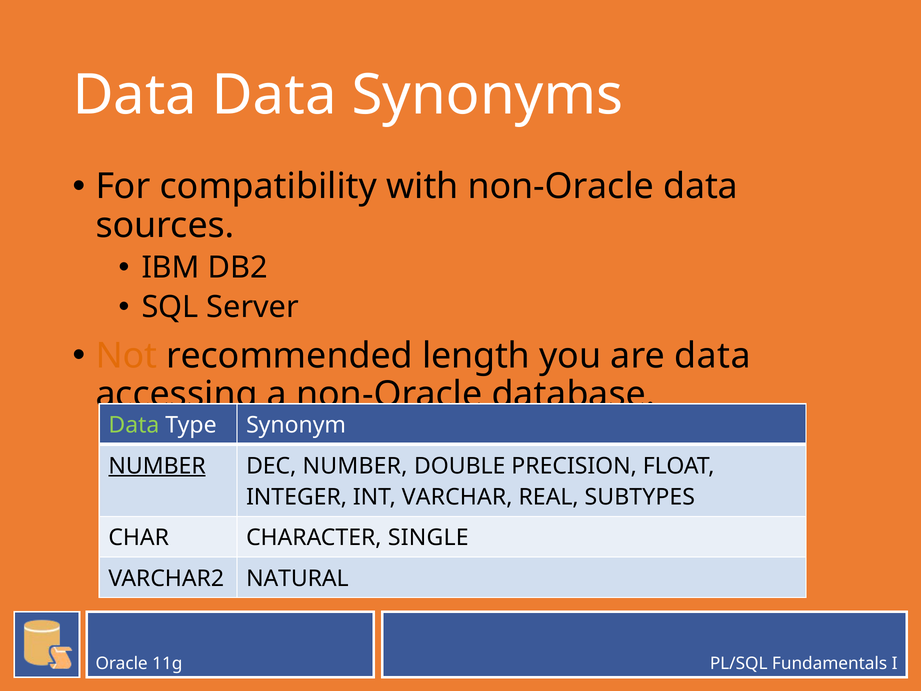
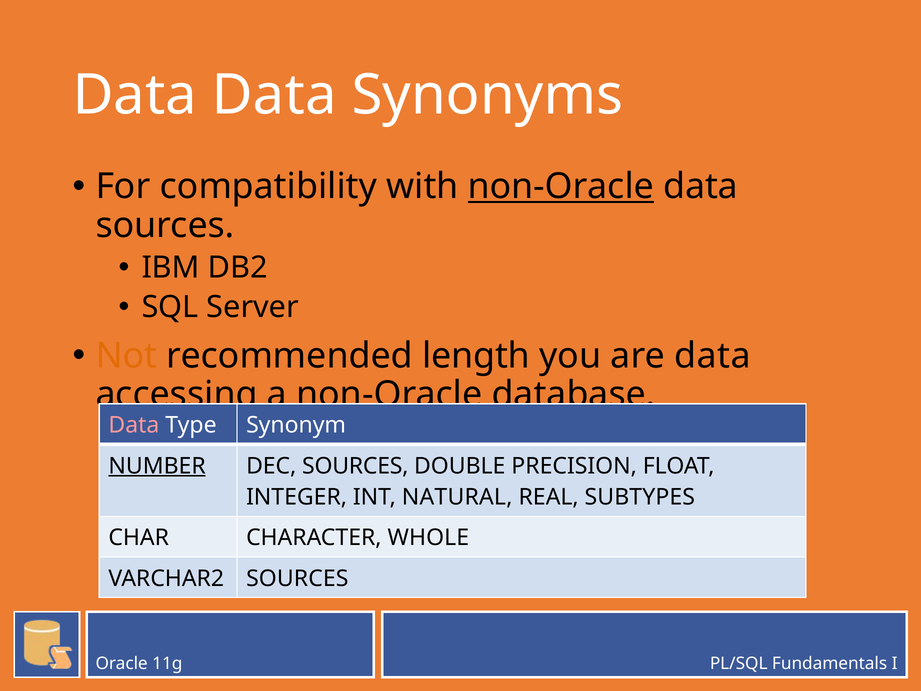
non-Oracle underline: none -> present (561, 187)
Data colour: light green -> pink (134, 425)
DEC NUMBER: NUMBER -> SOURCES (355, 466)
VARCHAR: VARCHAR -> NATURAL (457, 497)
SINGLE: SINGLE -> WHOLE (428, 538)
VARCHAR2 NATURAL: NATURAL -> SOURCES (297, 578)
